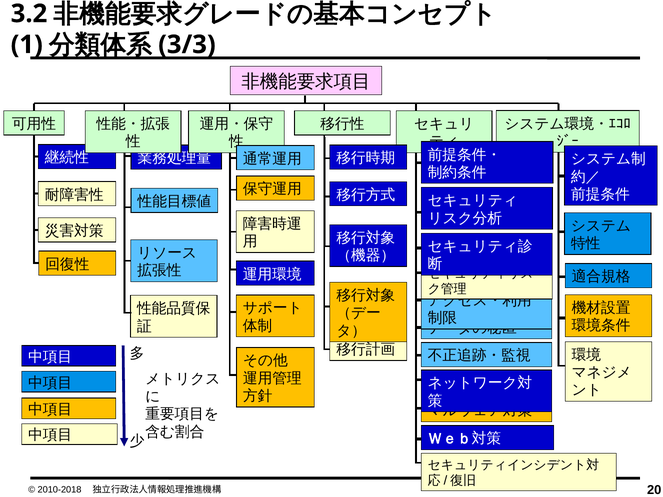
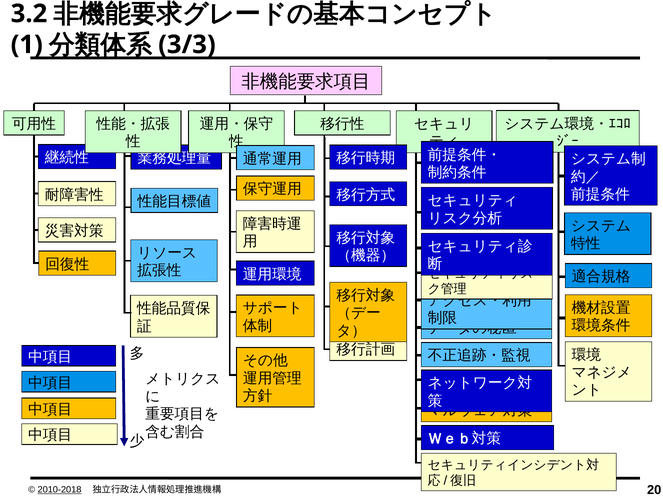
2010-2018 underline: none -> present (59, 490)
